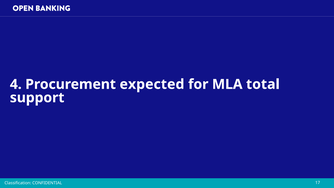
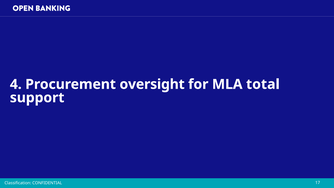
expected: expected -> oversight (152, 84)
